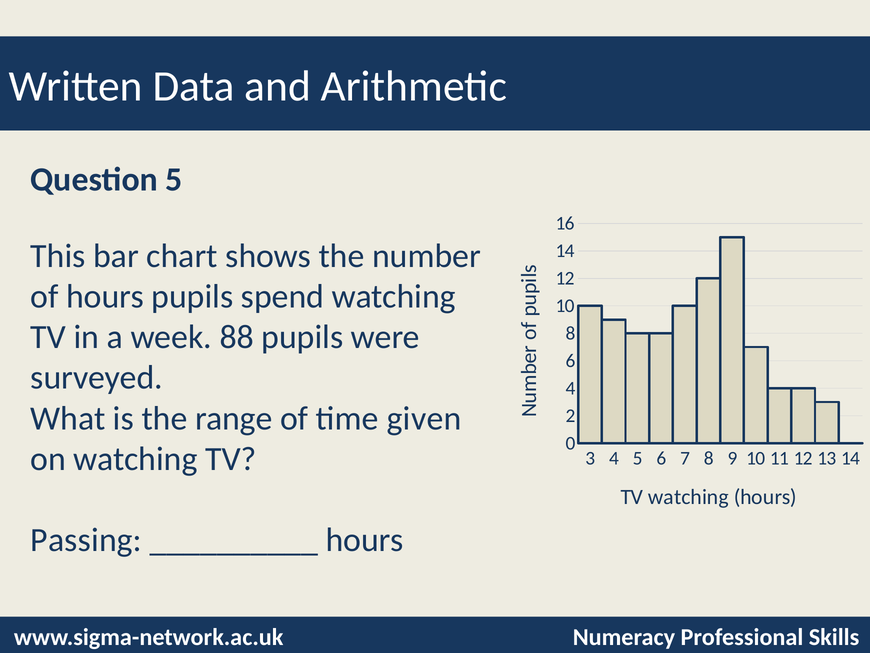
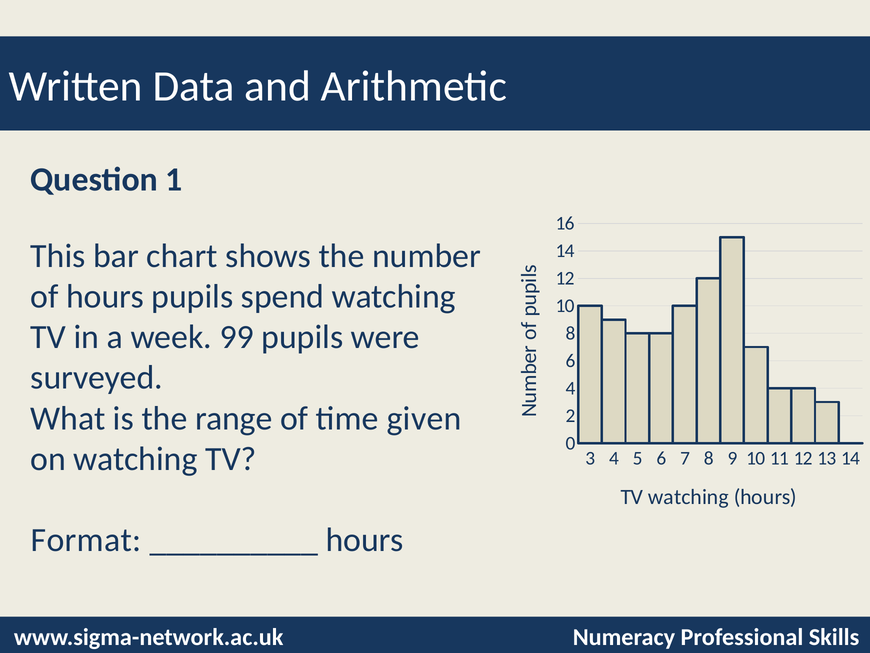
Question 5: 5 -> 1 (174, 179)
88: 88 -> 99 (237, 337)
Passing: Passing -> Format (86, 540)
